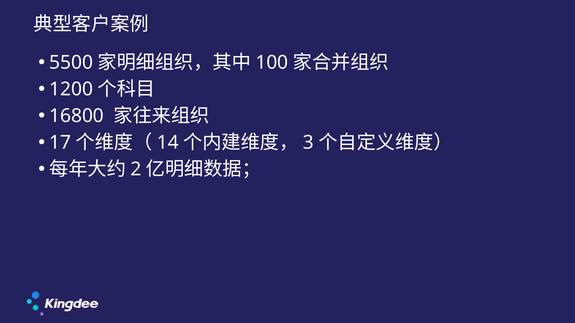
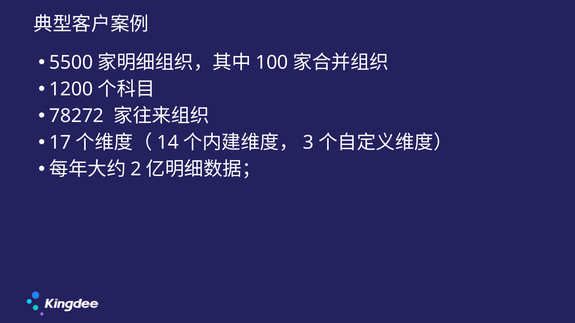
16800: 16800 -> 78272 (77, 116)
